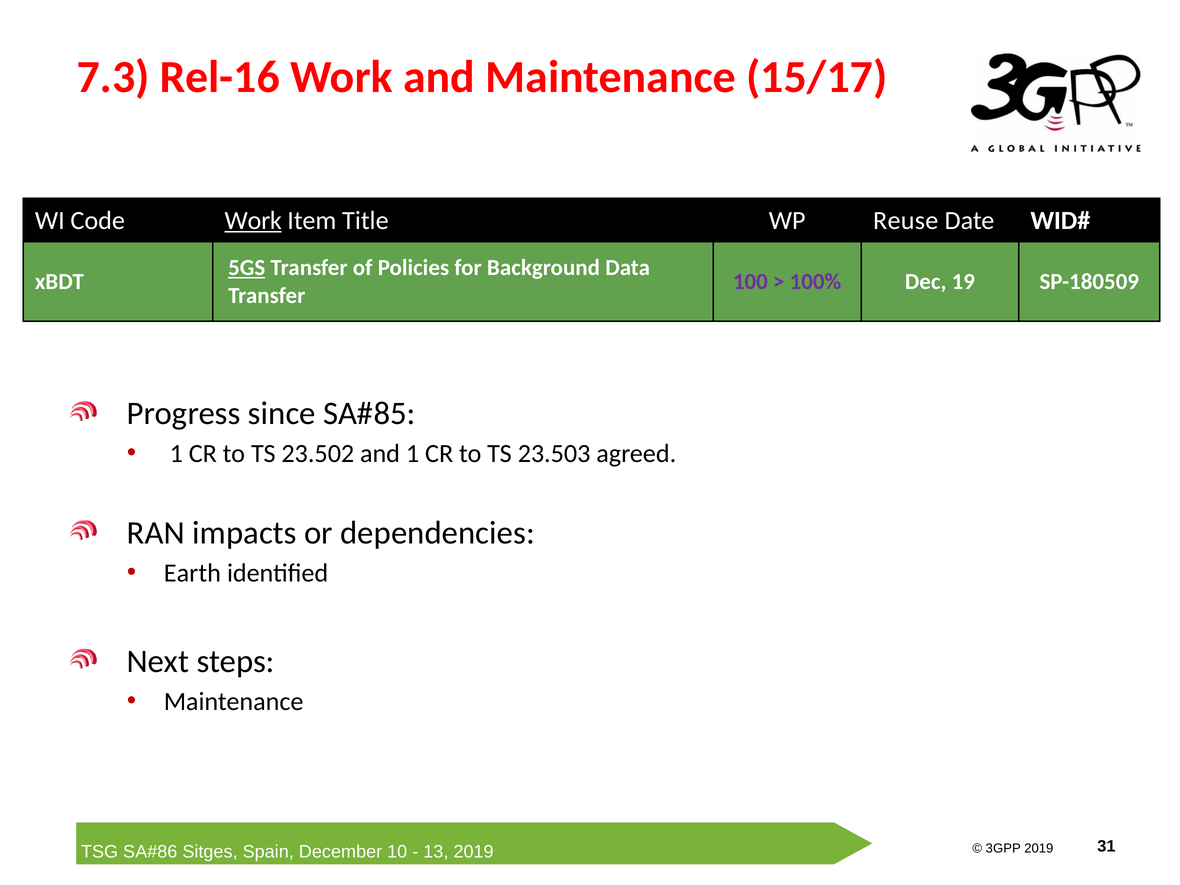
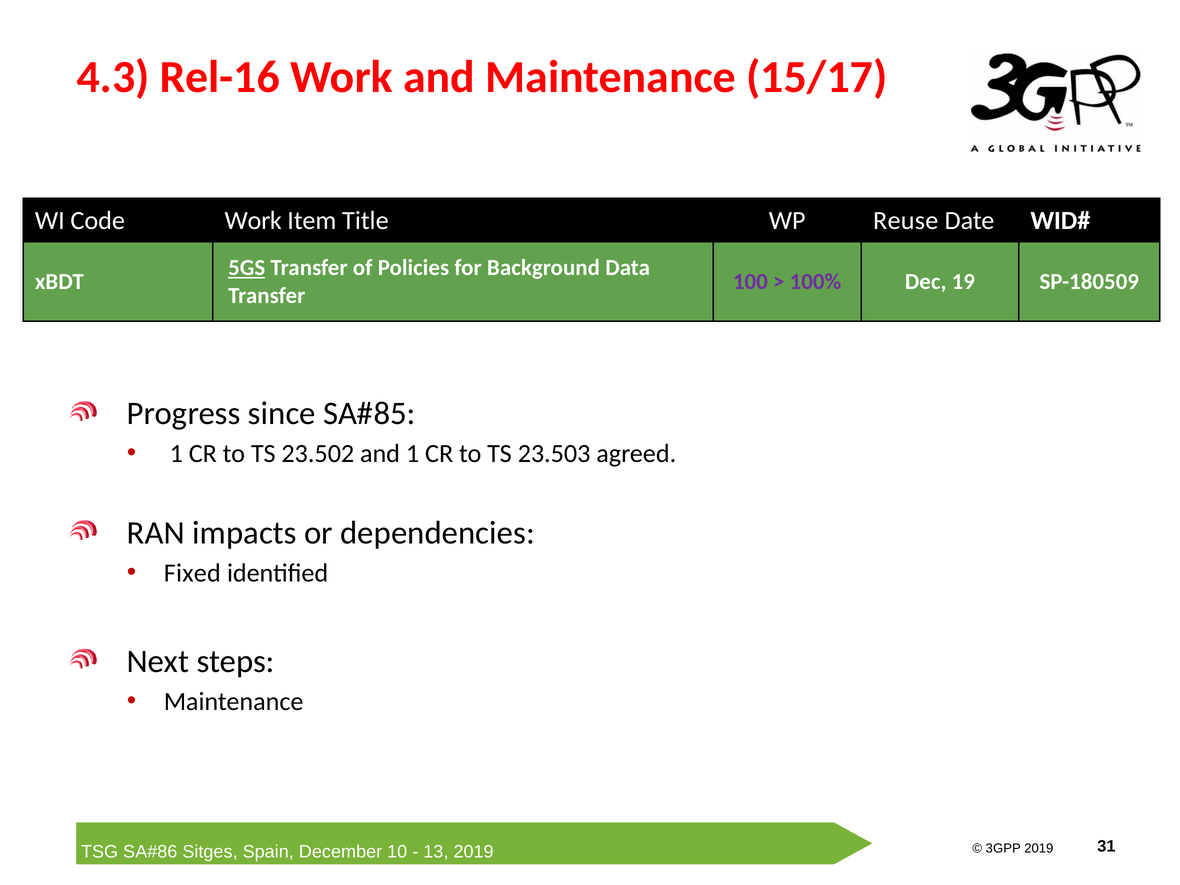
7.3: 7.3 -> 4.3 (113, 77)
Work underline: present -> none (253, 220)
Earth: Earth -> Fixed (192, 573)
